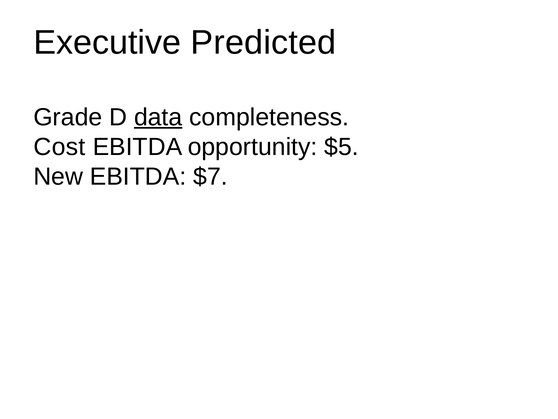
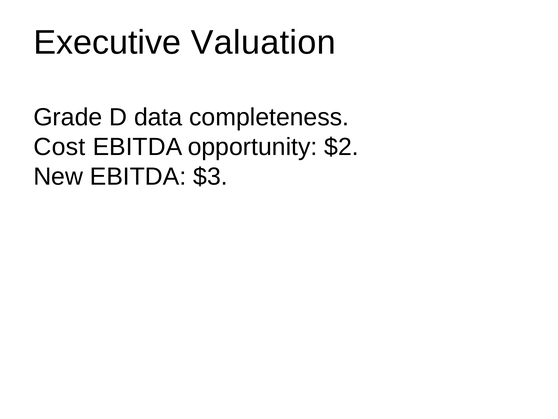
Predicted: Predicted -> Valuation (263, 42)
data underline: present -> none (158, 117)
$5: $5 -> $2 (341, 147)
$7: $7 -> $3 (211, 177)
